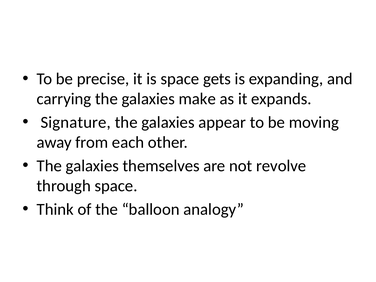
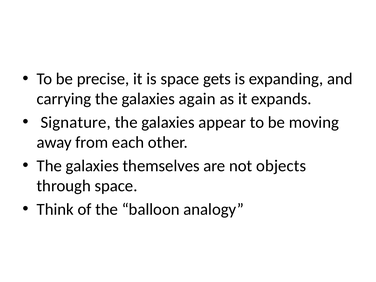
make: make -> again (197, 99)
revolve: revolve -> objects (281, 166)
